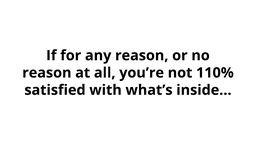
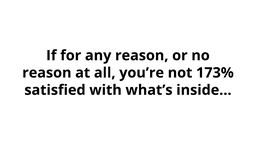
110%: 110% -> 173% (215, 73)
